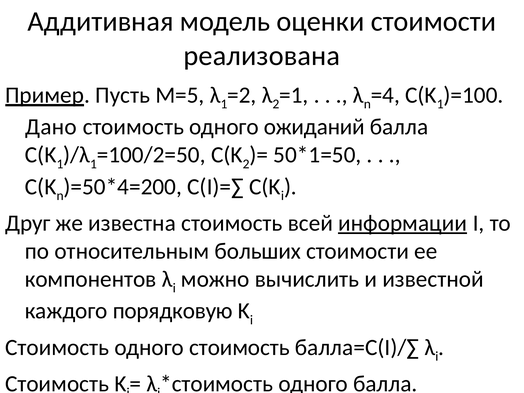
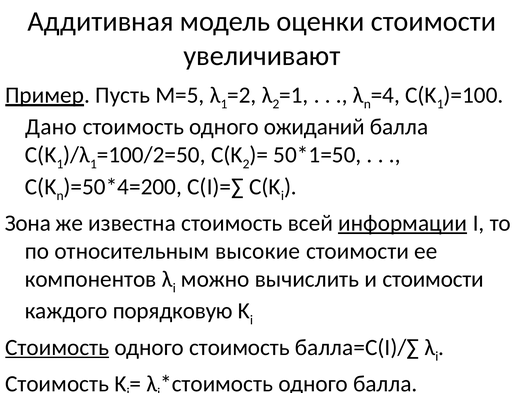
реализована: реализована -> увеличивают (262, 56)
Друг: Друг -> Зона (28, 223)
больших: больших -> высокие (258, 251)
и известной: известной -> стоимости (433, 279)
Стоимость underline: none -> present (57, 347)
